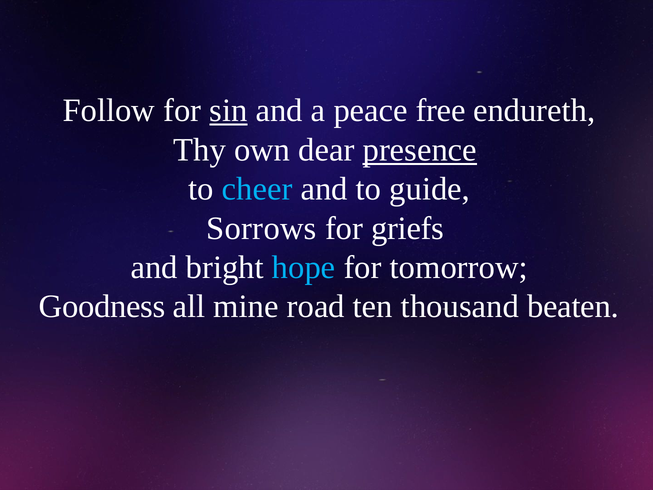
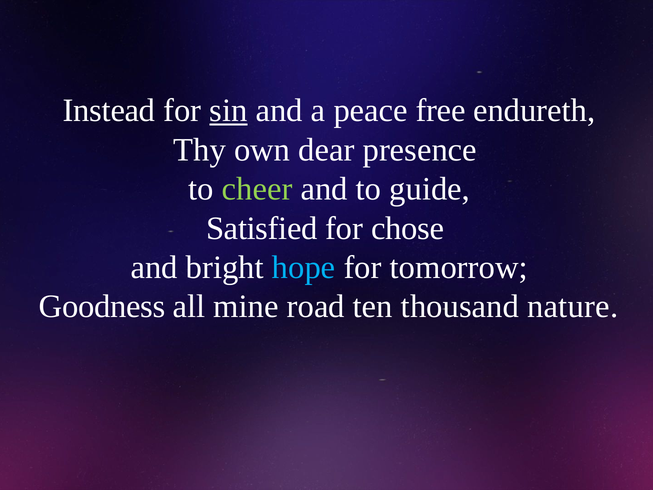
Follow: Follow -> Instead (109, 111)
presence underline: present -> none (420, 150)
cheer colour: light blue -> light green (257, 189)
Sorrows: Sorrows -> Satisfied (262, 228)
griefs: griefs -> chose (408, 228)
beaten: beaten -> nature (573, 306)
